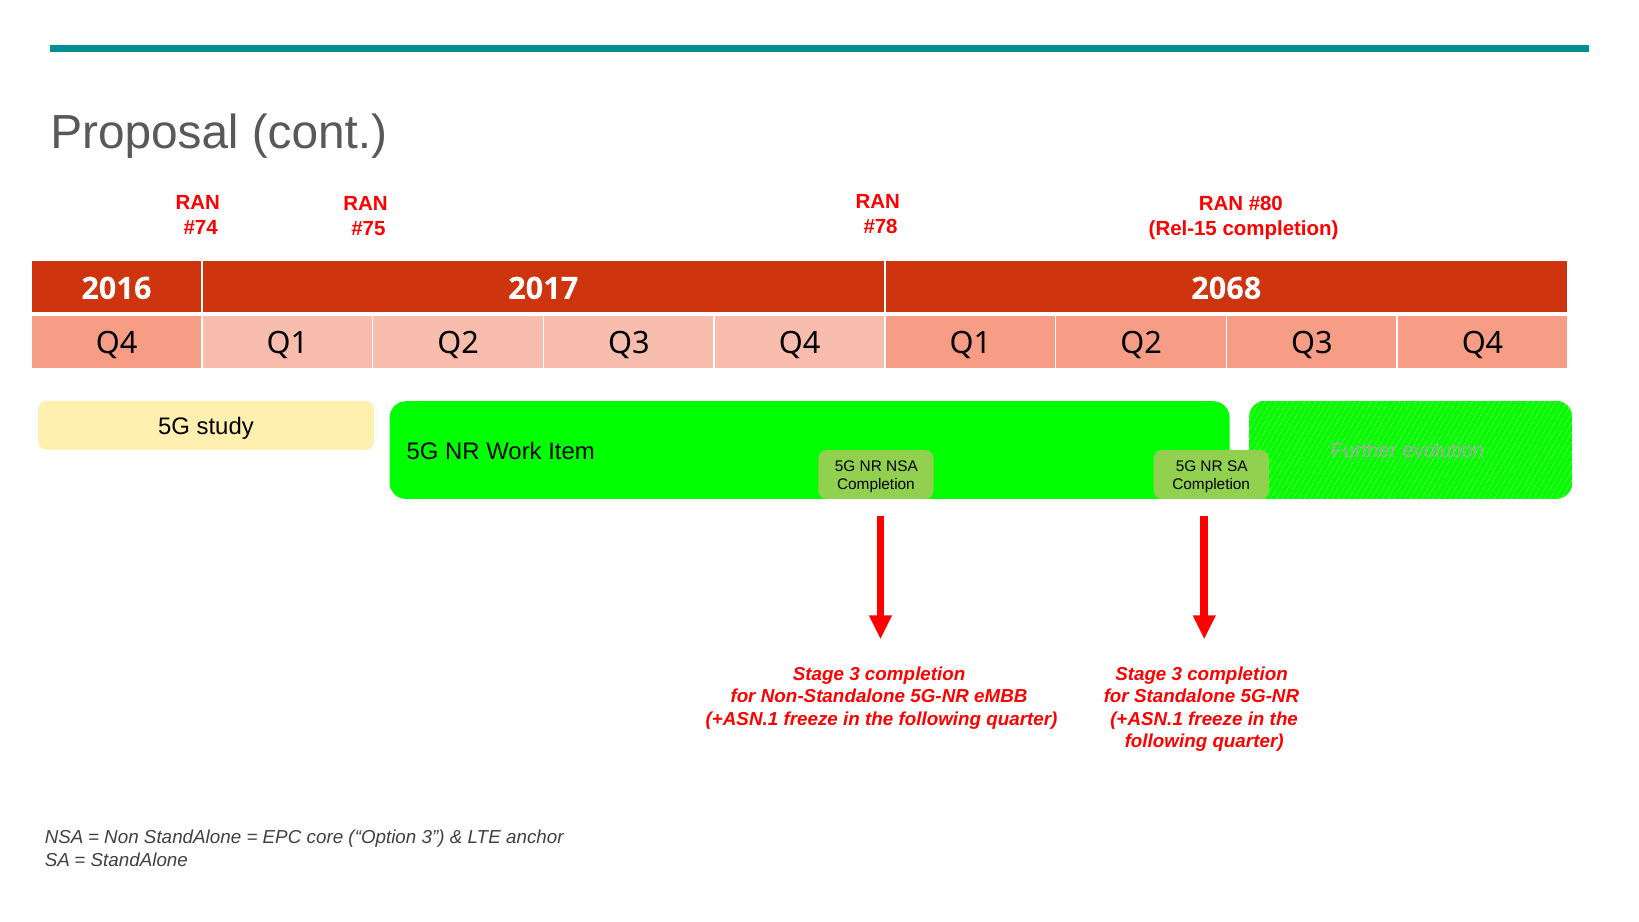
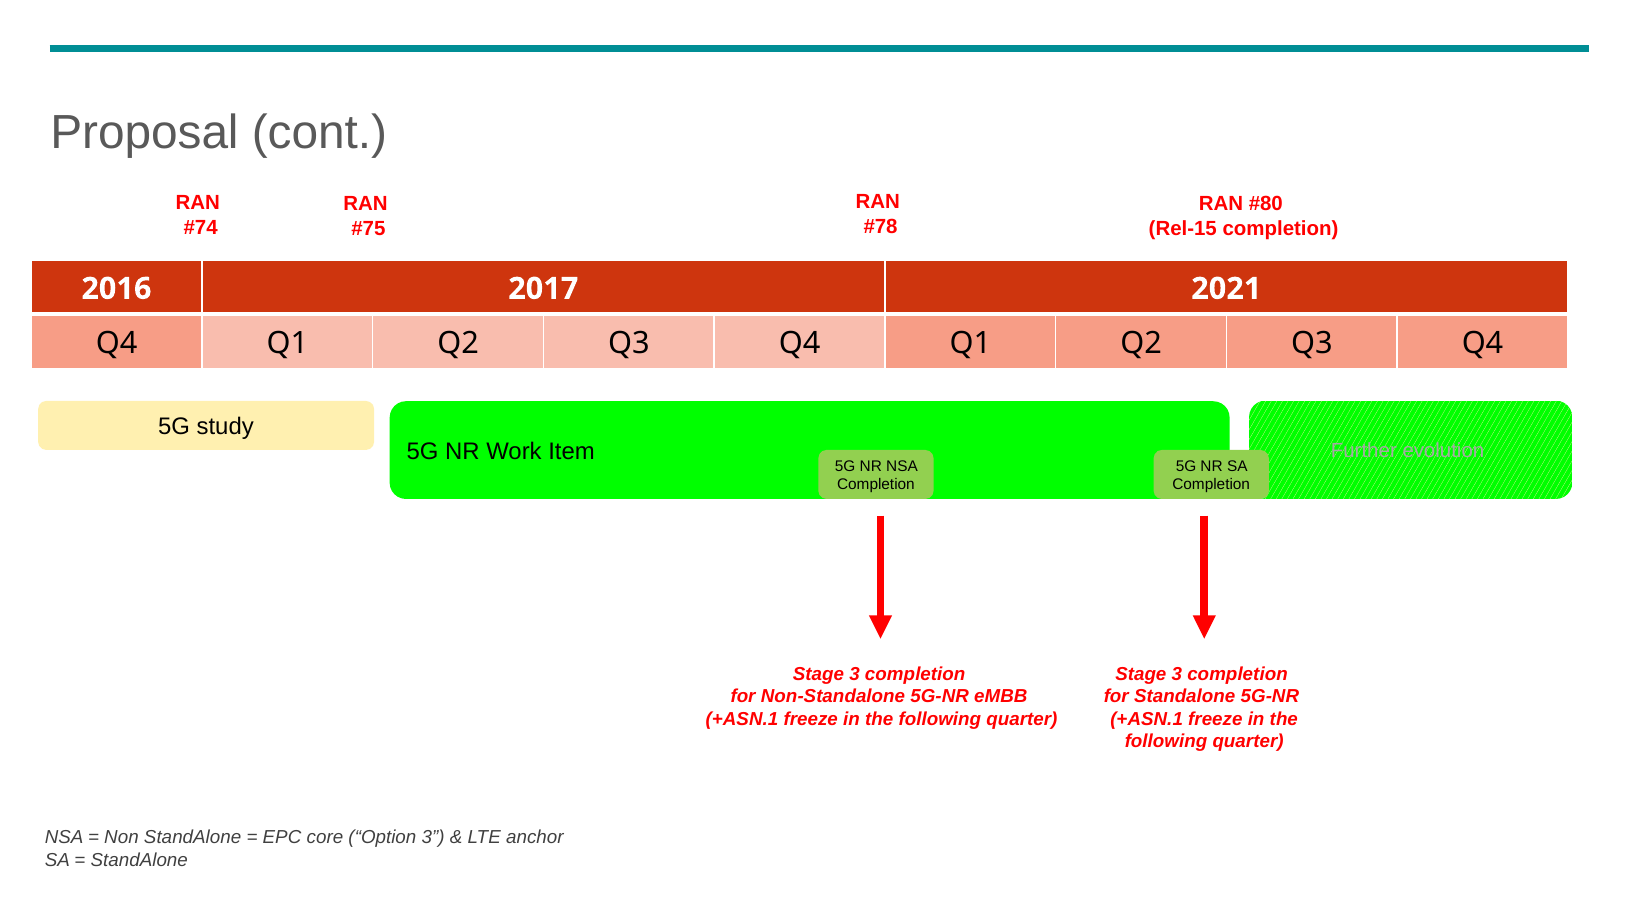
2068: 2068 -> 2021 (1226, 289)
